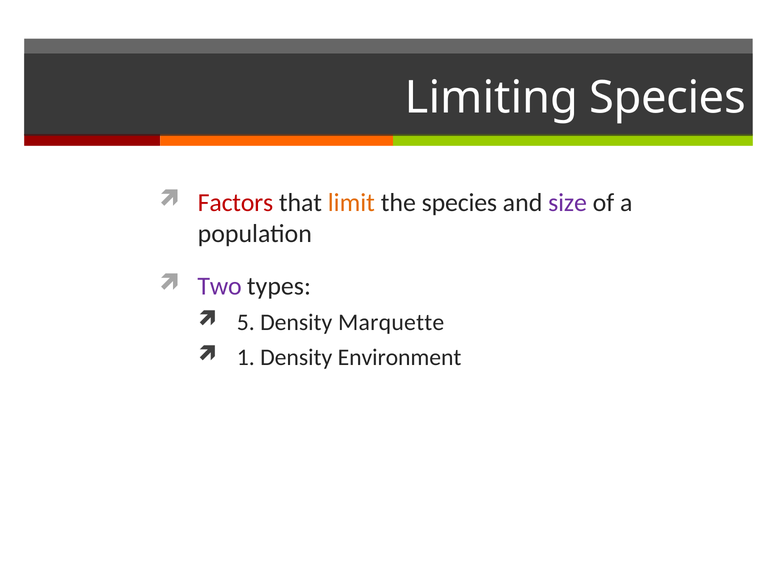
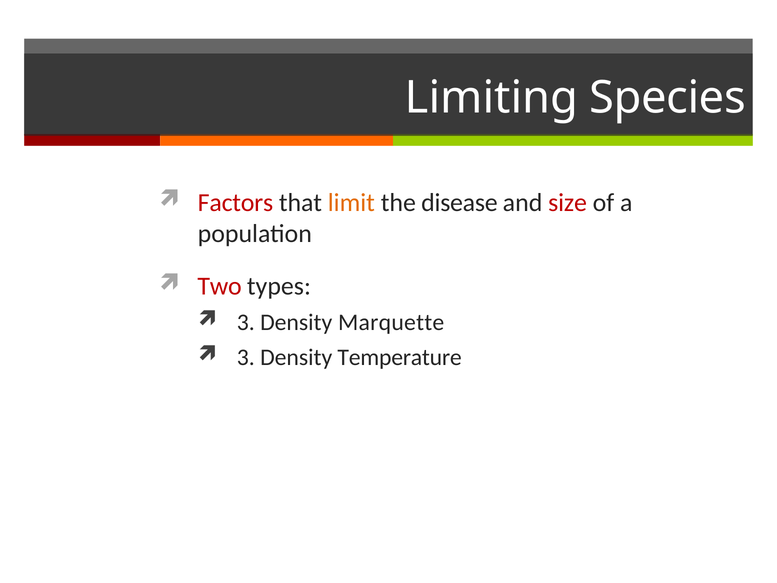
the species: species -> disease (459, 203)
size colour: purple -> red (568, 203)
Two colour: purple -> red (220, 286)
5: 5 -> 3 (246, 322)
1: 1 -> 3 (246, 357)
Environment: Environment -> Temperature (400, 357)
